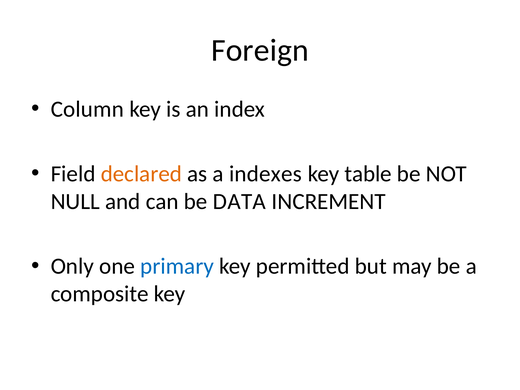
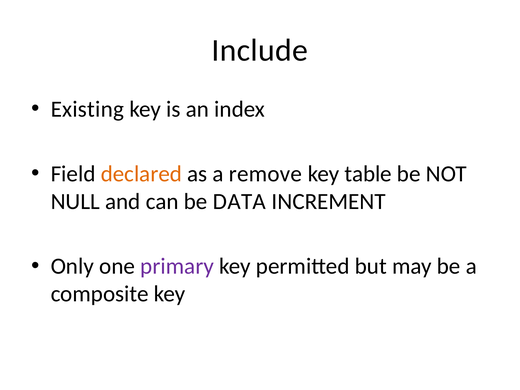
Foreign: Foreign -> Include (260, 50)
Column: Column -> Existing (87, 109)
indexes: indexes -> remove (266, 174)
primary colour: blue -> purple (177, 266)
